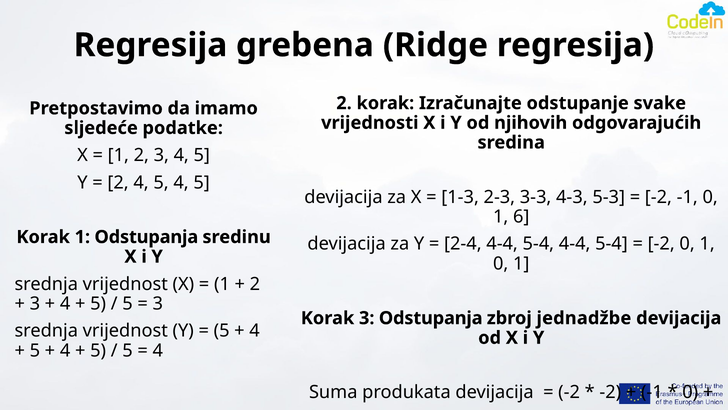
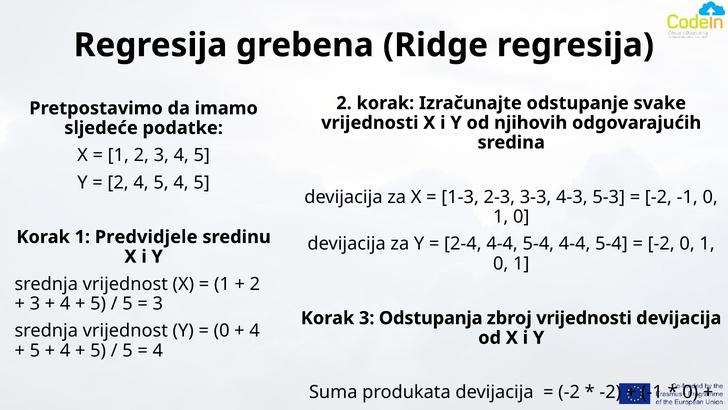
6: 6 -> 0 (521, 216)
1 Odstupanja: Odstupanja -> Predvidjele (146, 237)
zbroj jednadžbe: jednadžbe -> vrijednosti (584, 318)
5: 5 -> 0 (222, 331)
